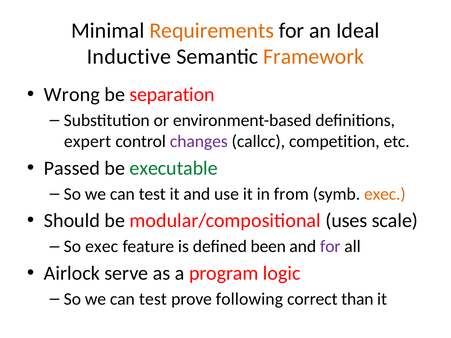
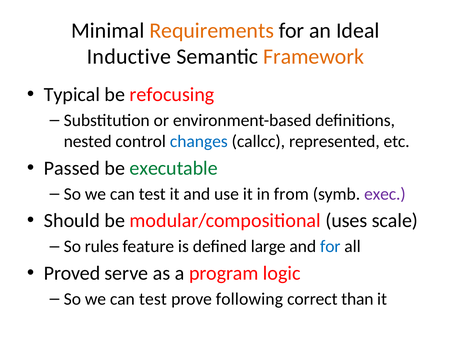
Wrong: Wrong -> Typical (72, 95)
separation: separation -> refocusing (172, 95)
expert: expert -> nested (88, 141)
changes colour: purple -> blue (199, 141)
competition: competition -> represented (334, 141)
exec colour: orange -> purple (385, 194)
So exec: exec -> rules (102, 247)
been: been -> large (268, 247)
for colour: purple -> blue (330, 247)
Airlock: Airlock -> Proved (72, 273)
